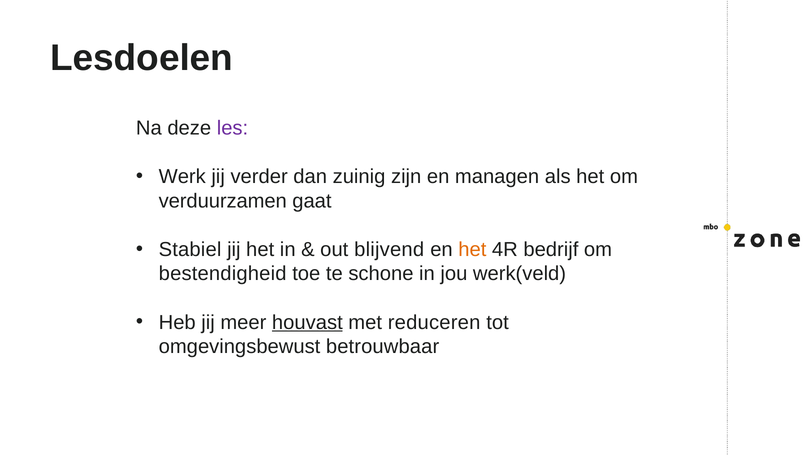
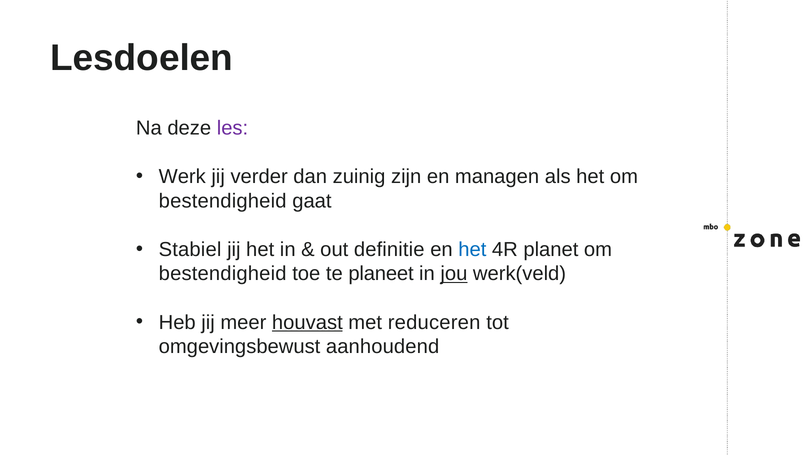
verduurzamen: verduurzamen -> bestendigheid (223, 201)
blijvend: blijvend -> definitie (389, 249)
het colour: orange -> blue (472, 249)
bedrijf: bedrijf -> planet (551, 249)
schone: schone -> planeet (381, 273)
jou underline: none -> present (454, 273)
betrouwbaar: betrouwbaar -> aanhoudend (383, 346)
